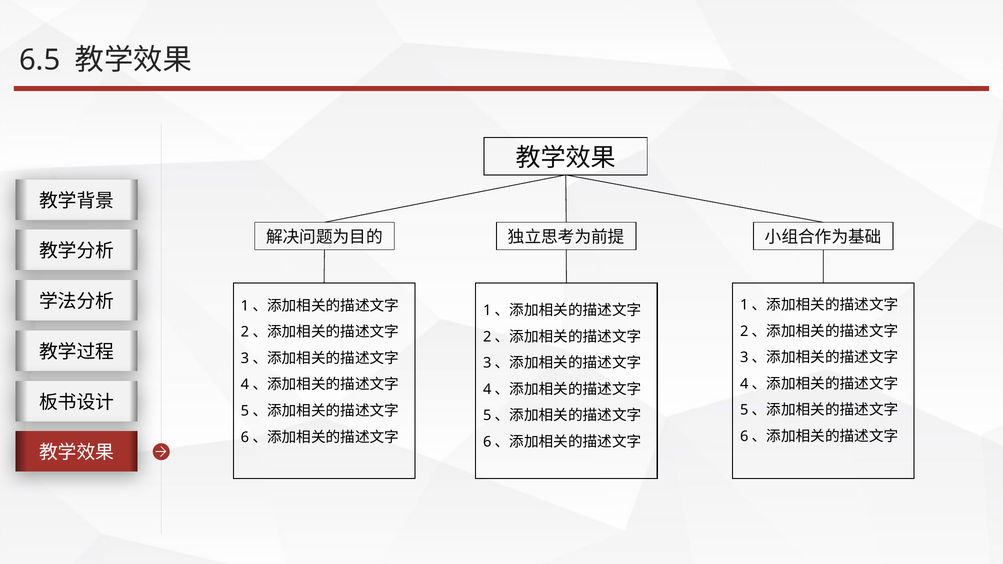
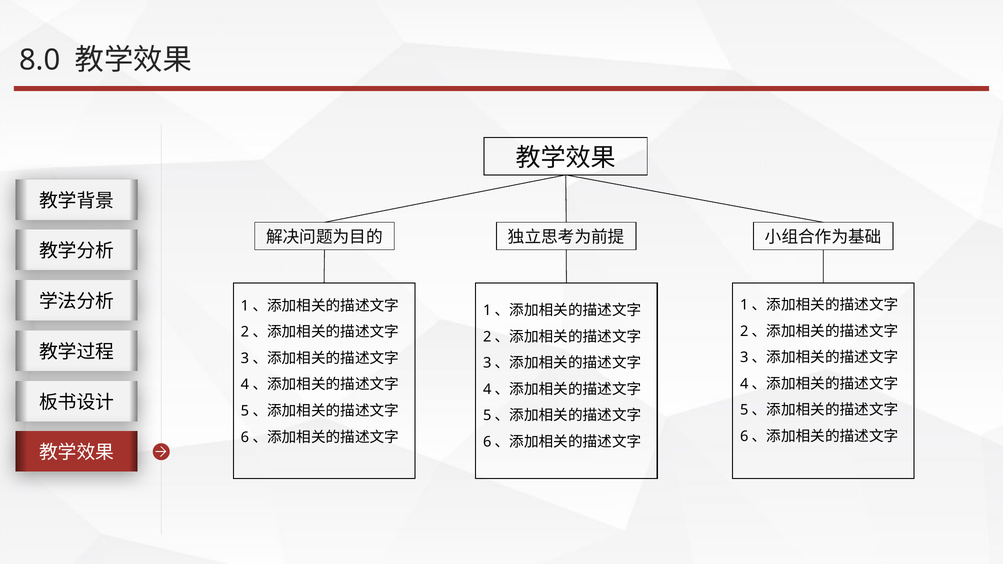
6.5: 6.5 -> 8.0 (40, 60)
